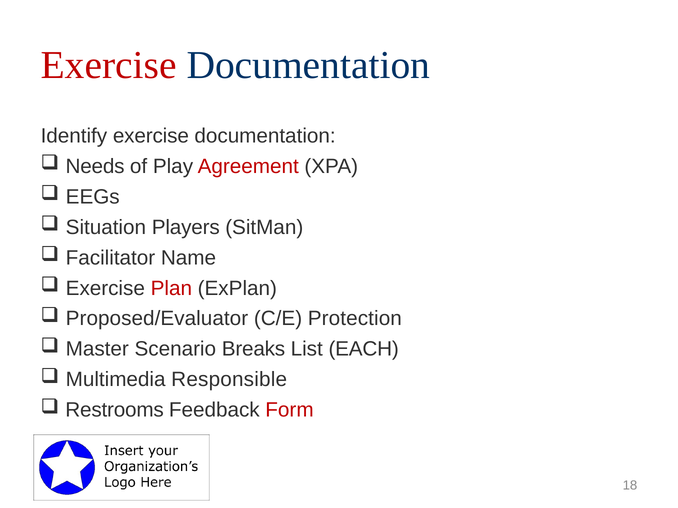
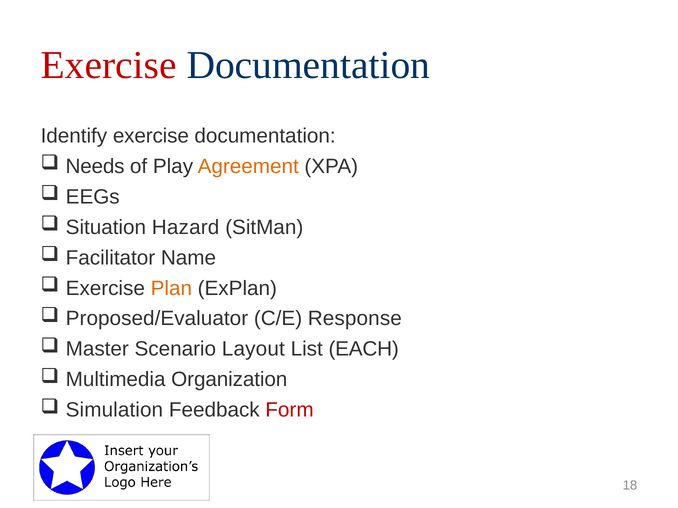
Agreement colour: red -> orange (248, 166)
Players: Players -> Hazard (186, 227)
Plan colour: red -> orange (171, 288)
Protection: Protection -> Response (355, 319)
Breaks: Breaks -> Layout (253, 349)
Responsible: Responsible -> Organization (229, 380)
Restrooms: Restrooms -> Simulation (114, 411)
